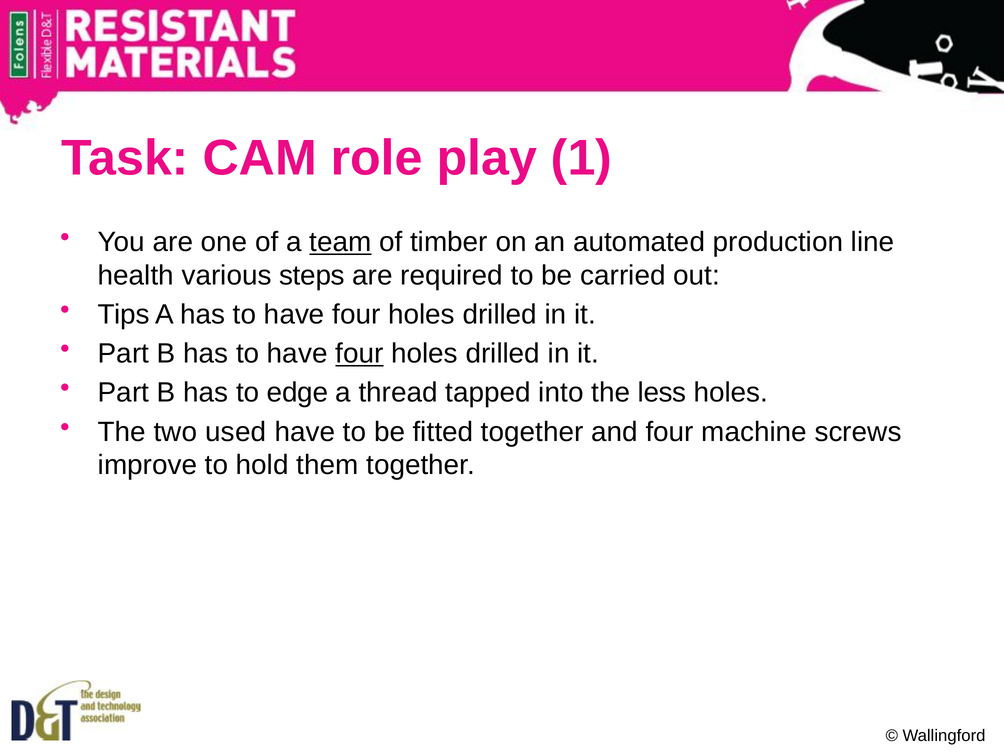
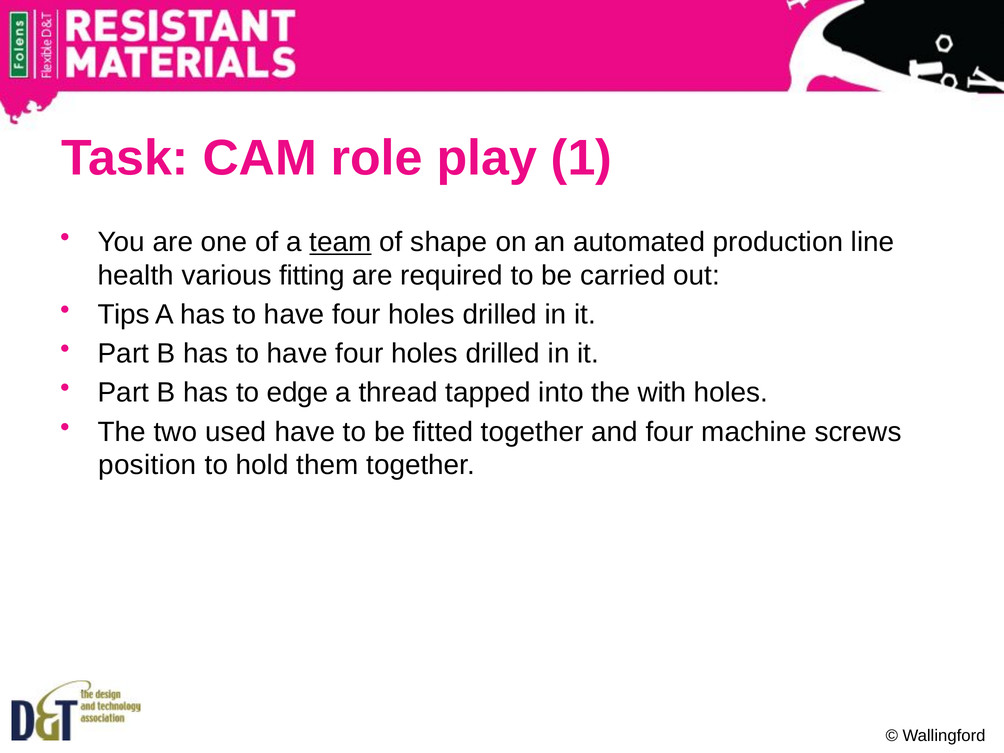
timber: timber -> shape (449, 242)
steps: steps -> fitting (312, 276)
four underline: present -> none (359, 354)
less: less -> with (662, 393)
improve: improve -> position (147, 465)
